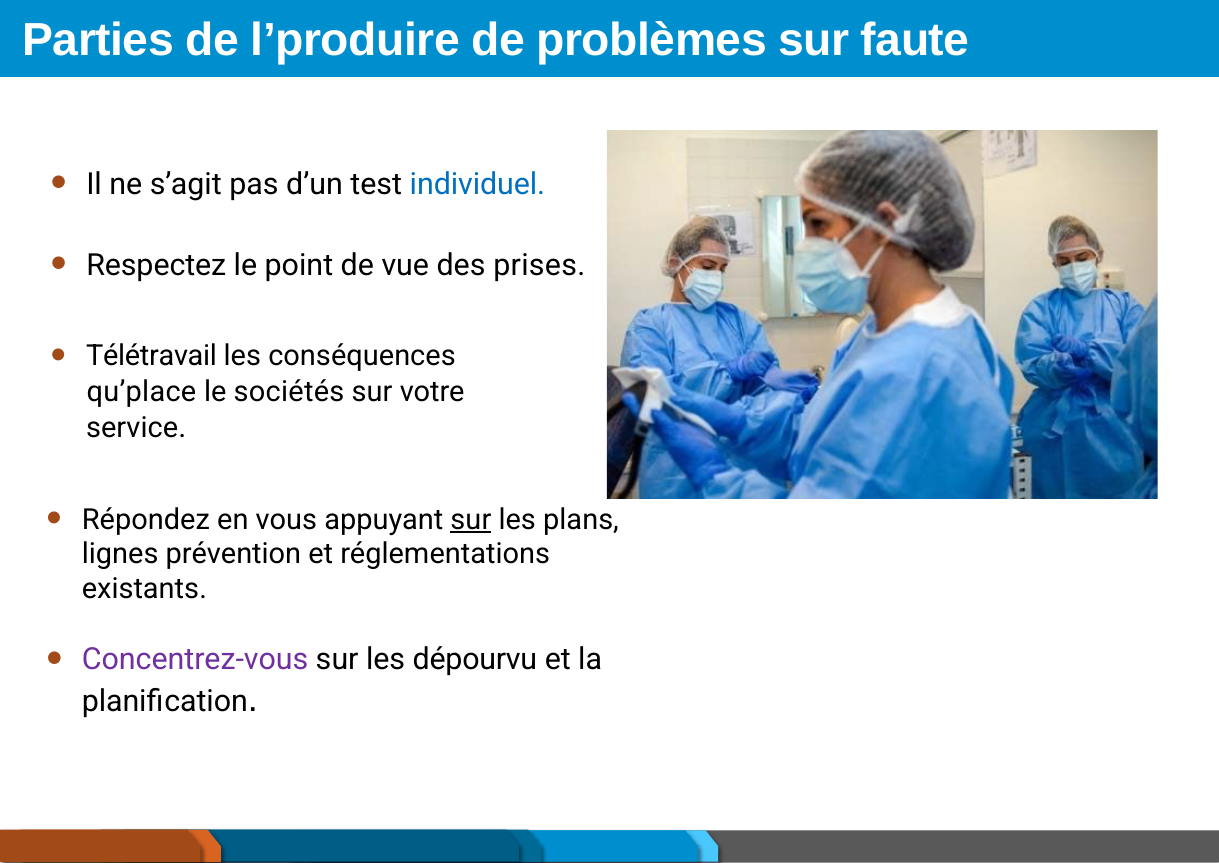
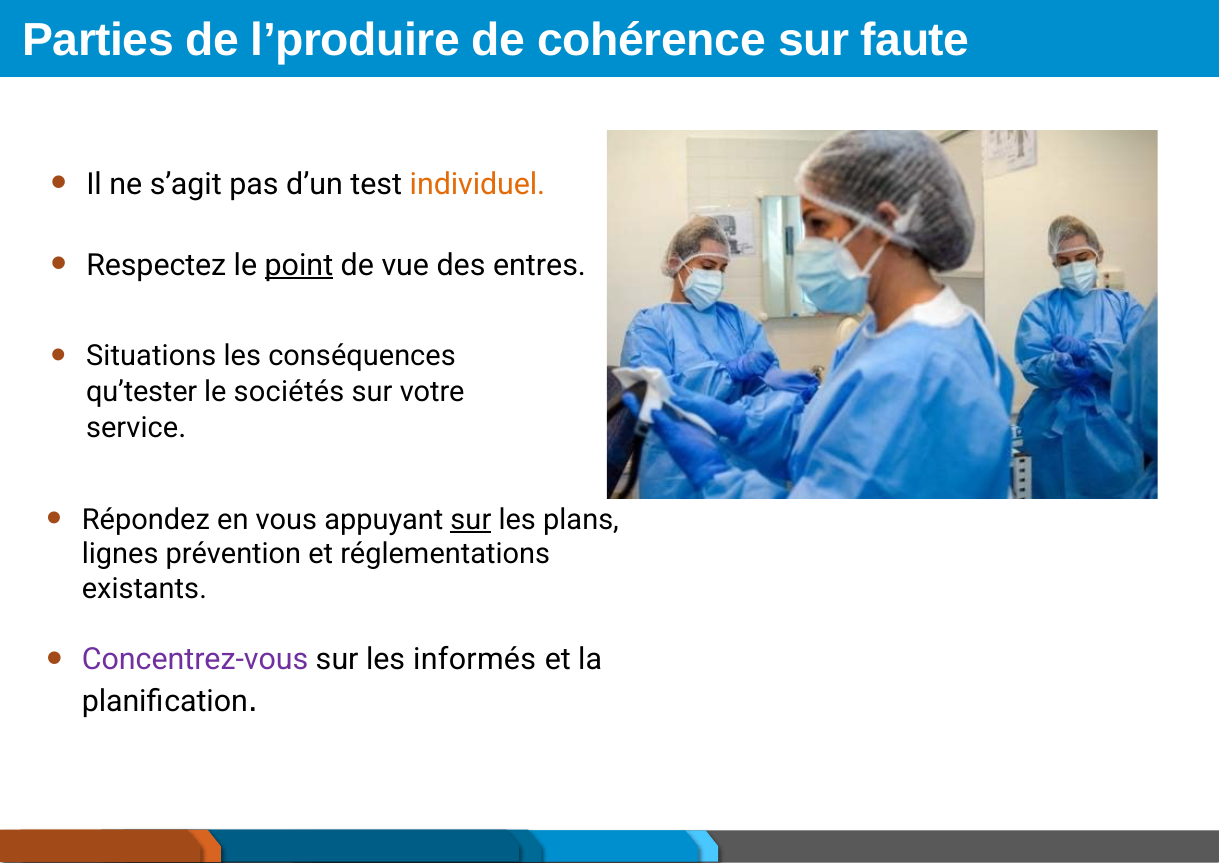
problèmes: problèmes -> cohérence (652, 41)
individuel colour: blue -> orange (477, 184)
point underline: none -> present (299, 265)
prises: prises -> entres (540, 265)
Télétravail: Télétravail -> Situations (151, 356)
qu’place: qu’place -> qu’tester (142, 392)
dépourvu: dépourvu -> informés (475, 659)
